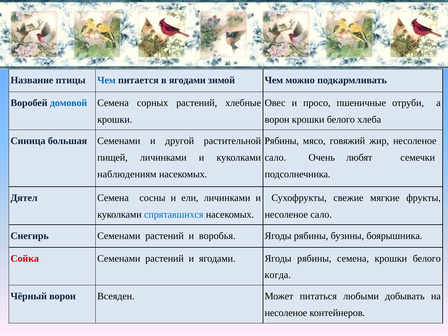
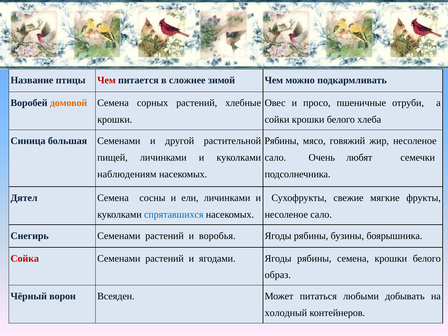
Чем colour: blue -> red (107, 80)
в ягодами: ягодами -> сложнее (187, 80)
домовой colour: blue -> orange (69, 103)
ворон: ворон -> сойки (277, 120)
когда: когда -> образ (278, 275)
несоленое: несоленое -> холодный (286, 313)
